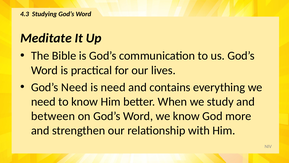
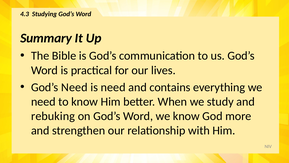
Meditate: Meditate -> Summary (46, 38)
between: between -> rebuking (53, 116)
